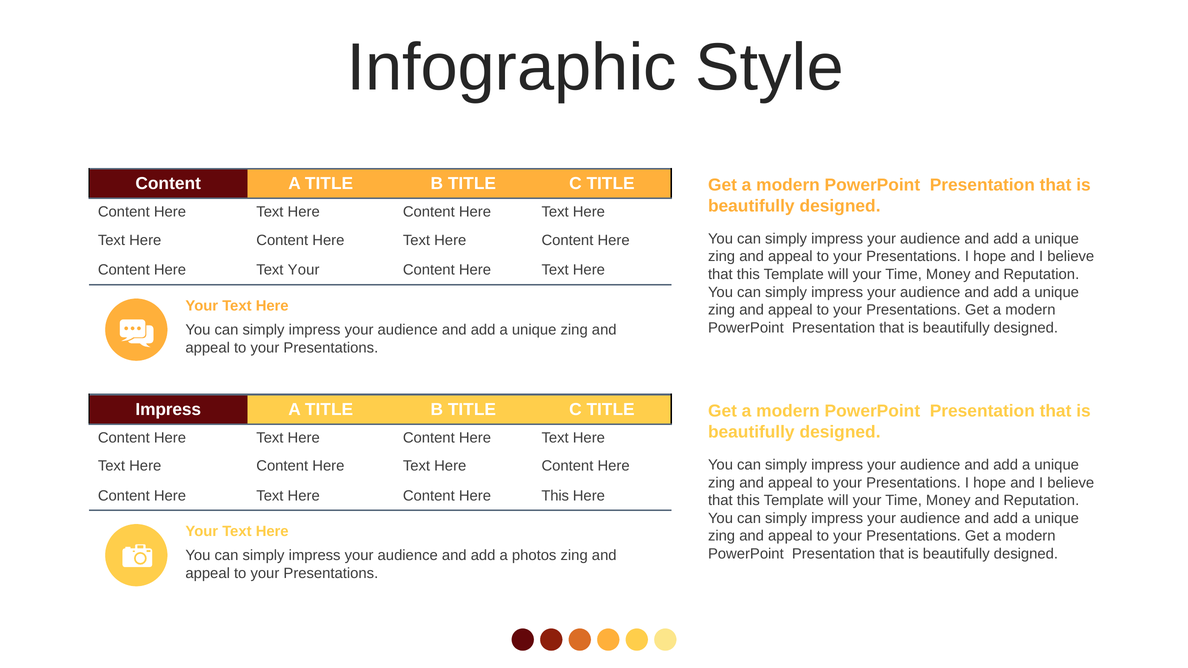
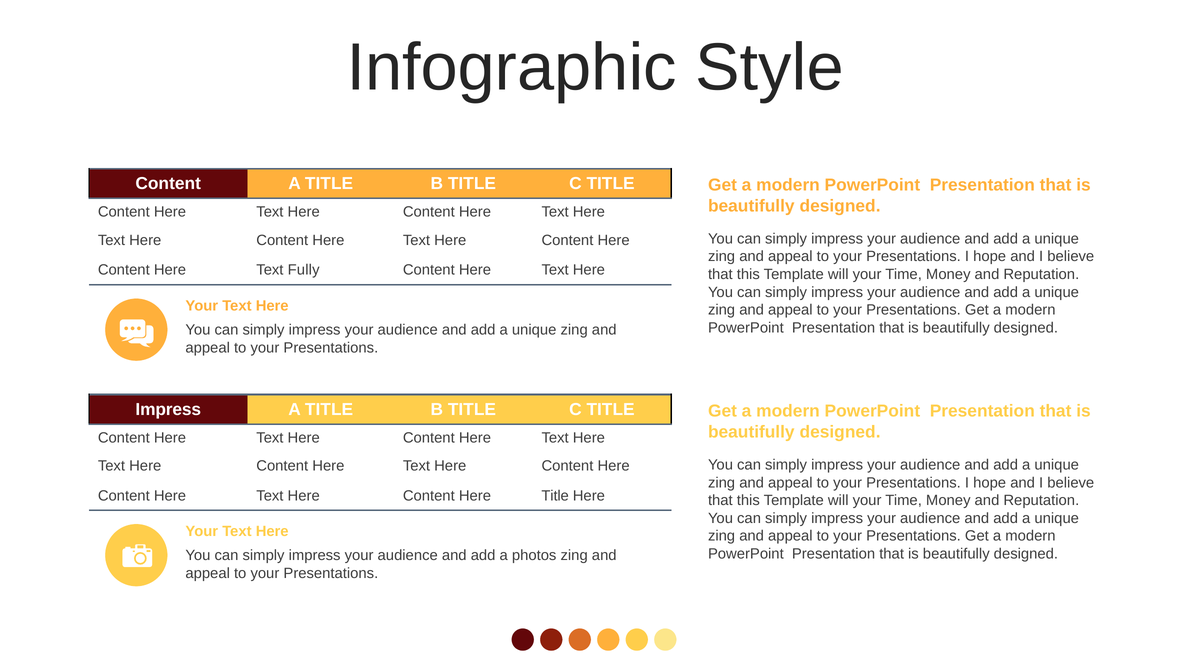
Text Your: Your -> Fully (304, 270)
Here This: This -> Title (555, 496)
